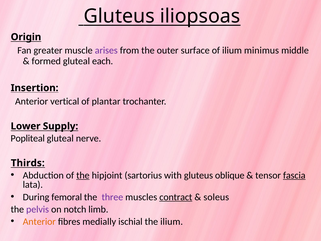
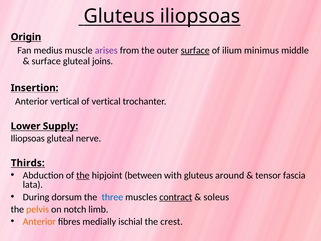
greater: greater -> medius (48, 50)
surface underline: none -> present (195, 50)
formed: formed -> surface (46, 61)
each: each -> joins (103, 61)
of plantar: plantar -> vertical (106, 101)
Popliteal: Popliteal -> Iliopsoas (28, 138)
sartorius: sartorius -> between (143, 175)
oblique: oblique -> around (230, 175)
fascia underline: present -> none (294, 175)
femoral: femoral -> dorsum (67, 197)
three colour: purple -> blue (112, 197)
pelvis colour: purple -> orange (38, 209)
the ilium: ilium -> crest (172, 221)
